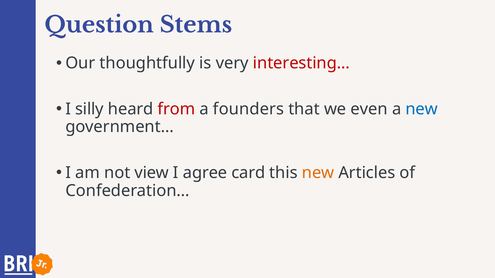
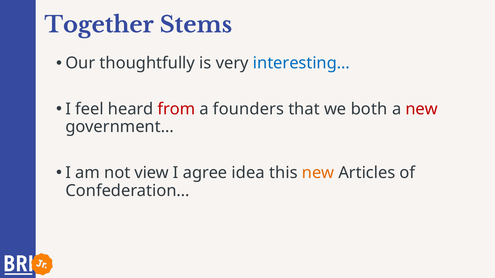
Question: Question -> Together (99, 25)
interesting… colour: red -> blue (301, 63)
silly: silly -> feel (89, 109)
even: even -> both (369, 109)
new colour: blue -> red (422, 109)
card: card -> idea (248, 173)
